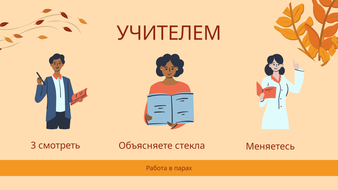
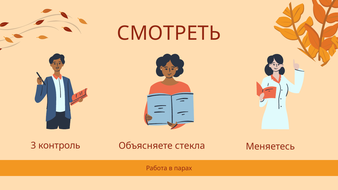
УЧИТЕЛЕМ: УЧИТЕЛЕМ -> СМОТРЕТЬ (169, 33)
смотреть: смотреть -> контроль (59, 146)
